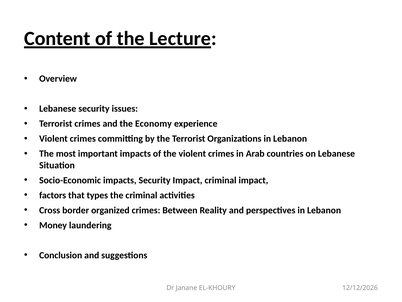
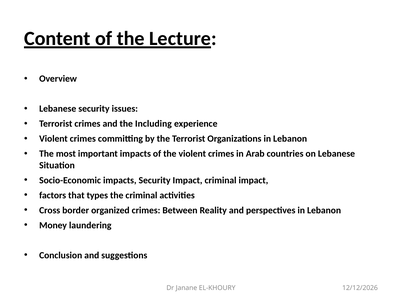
Economy: Economy -> Including (153, 124)
